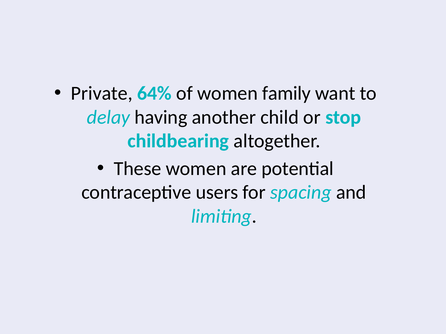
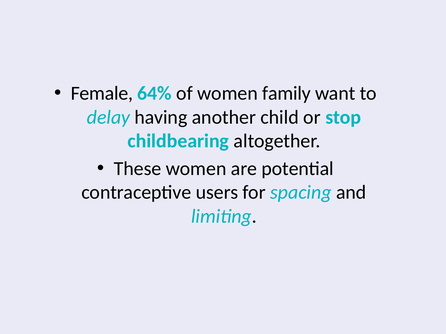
Private: Private -> Female (102, 94)
